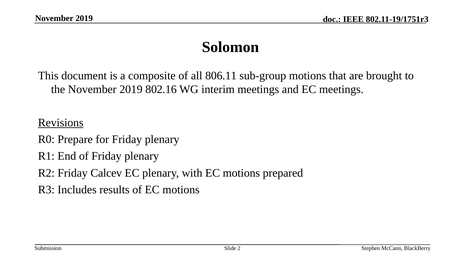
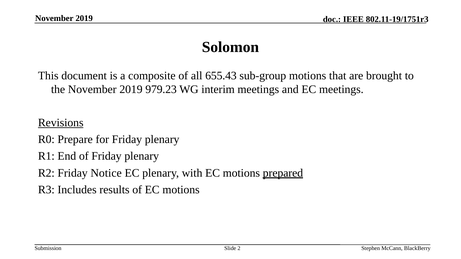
806.11: 806.11 -> 655.43 (221, 76)
802.16: 802.16 -> 979.23 (161, 90)
Calcev: Calcev -> Notice (106, 173)
prepared underline: none -> present (283, 173)
